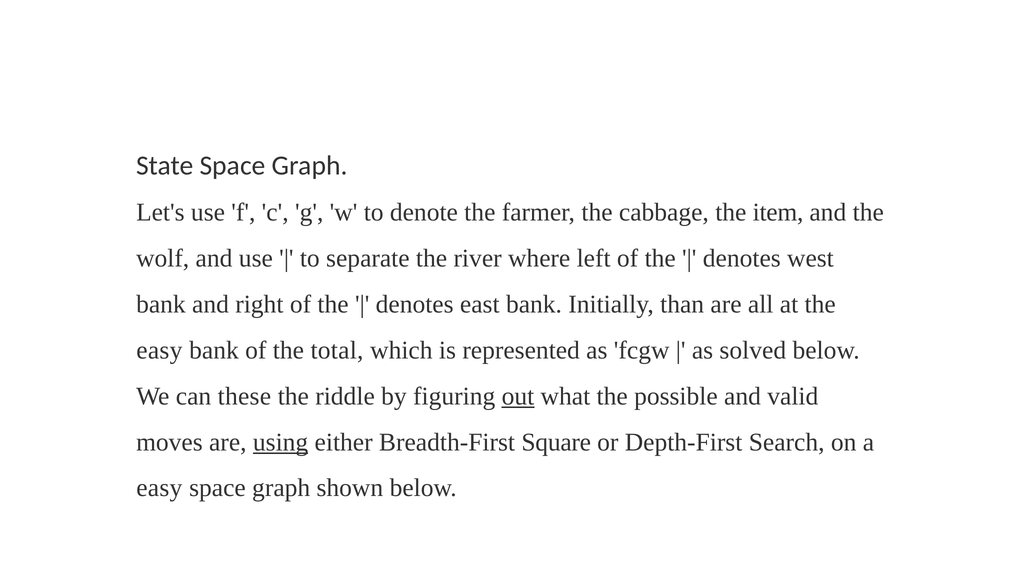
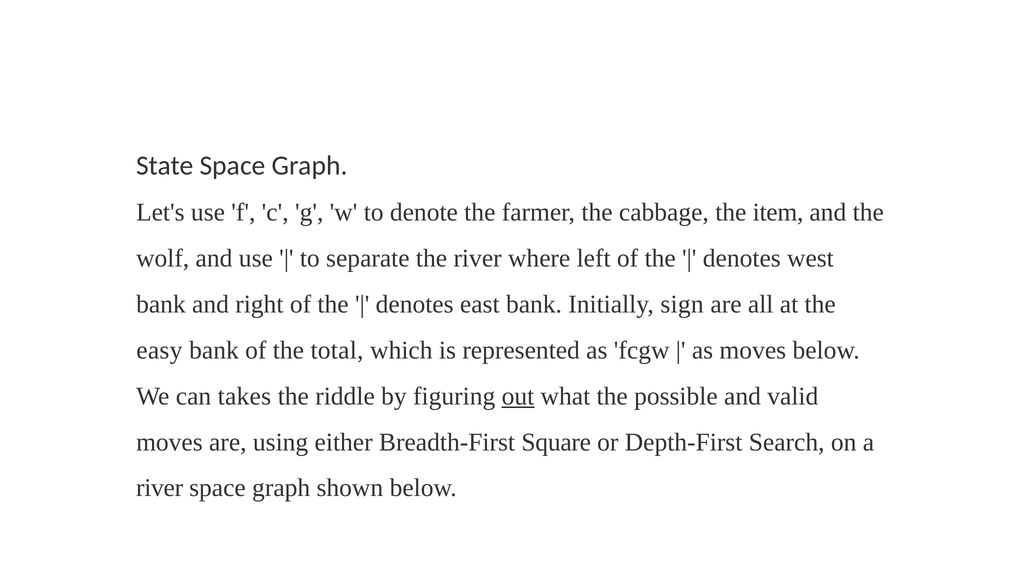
than: than -> sign (682, 305)
as solved: solved -> moves (753, 350)
these: these -> takes (244, 396)
using underline: present -> none (281, 442)
easy: easy -> river (160, 488)
